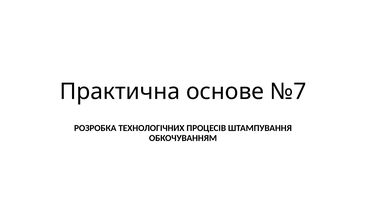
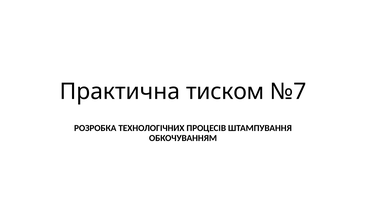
основе: основе -> тиском (225, 91)
